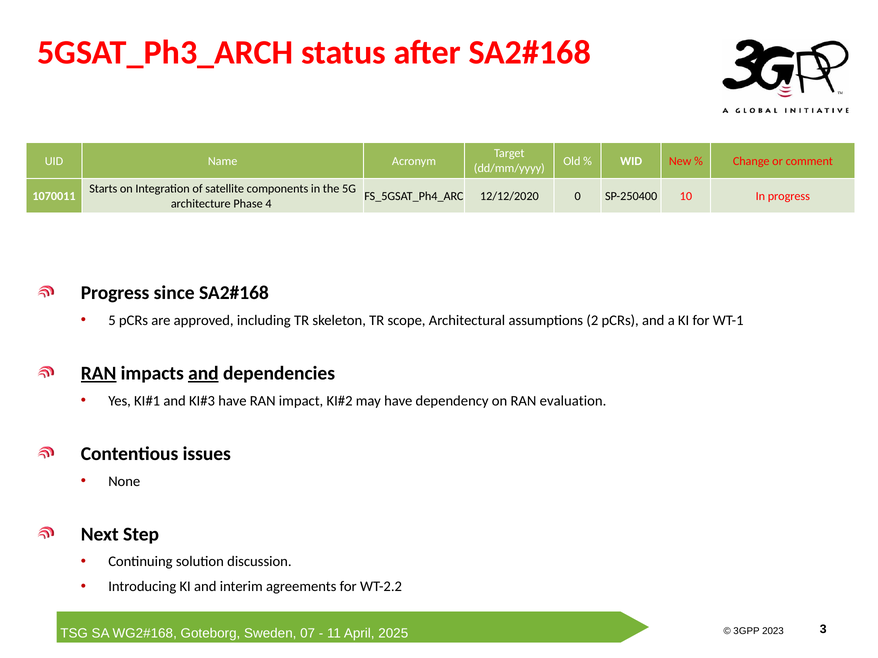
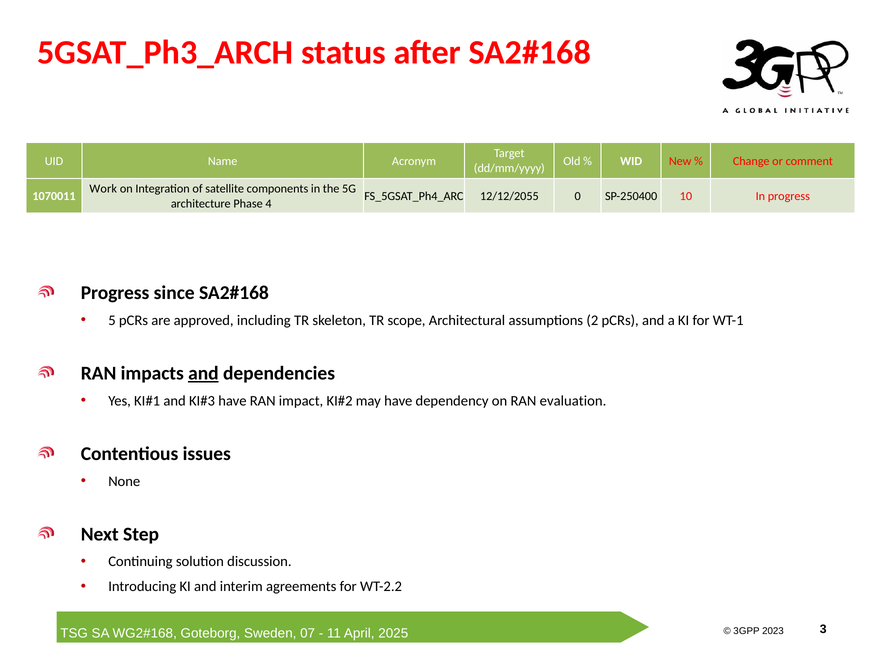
Starts: Starts -> Work (103, 189)
12/12/2020: 12/12/2020 -> 12/12/2055 (509, 196)
RAN underline: present -> none (99, 374)
